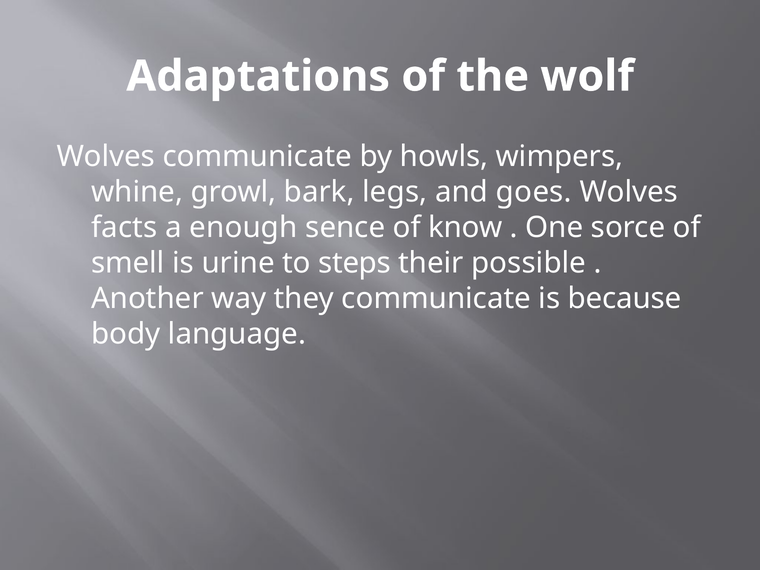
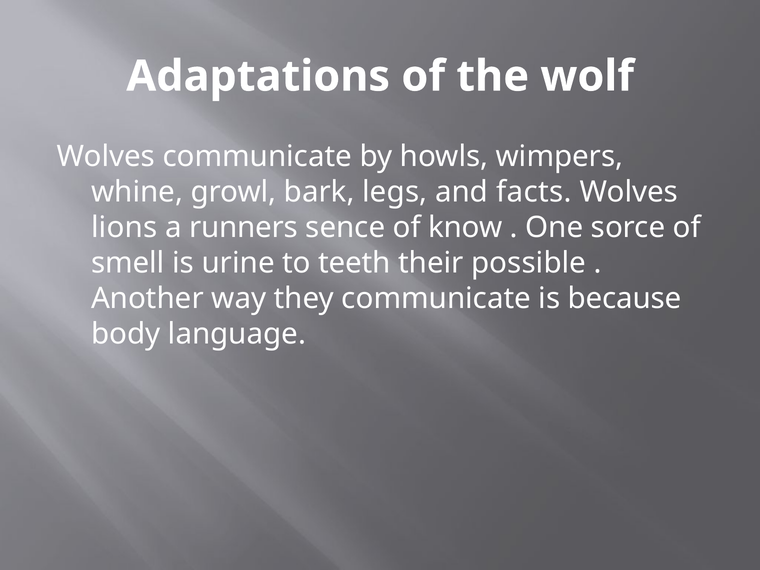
goes: goes -> facts (534, 192)
facts: facts -> lions (124, 228)
enough: enough -> runners (244, 228)
steps: steps -> teeth (355, 263)
